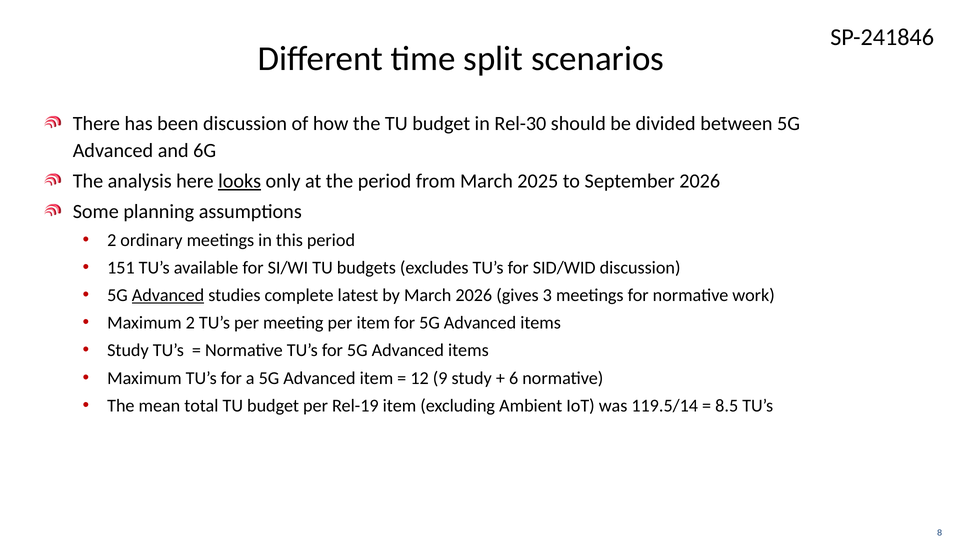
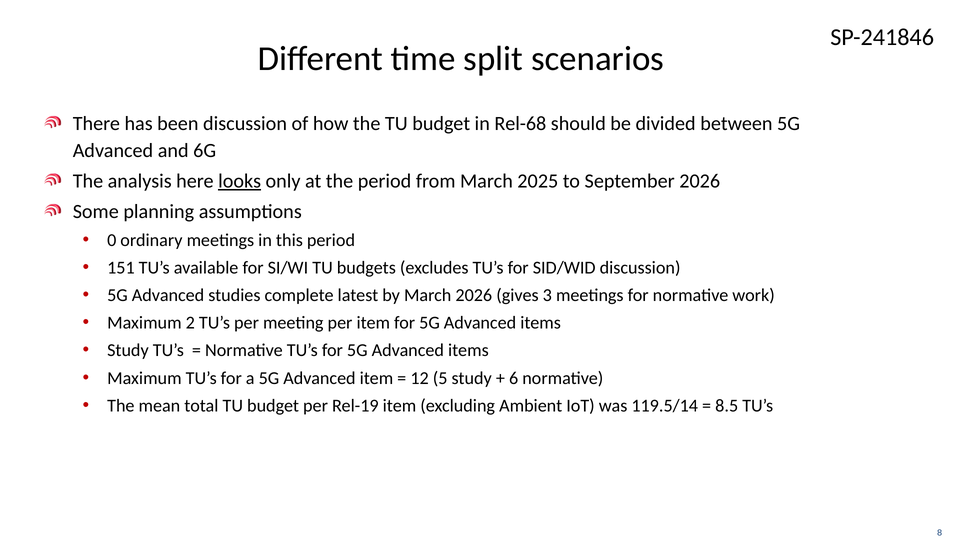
Rel-30: Rel-30 -> Rel-68 (520, 124)
2: 2 -> 0 (112, 240)
Advanced underline: present -> none (168, 295)
9: 9 -> 5 (440, 378)
